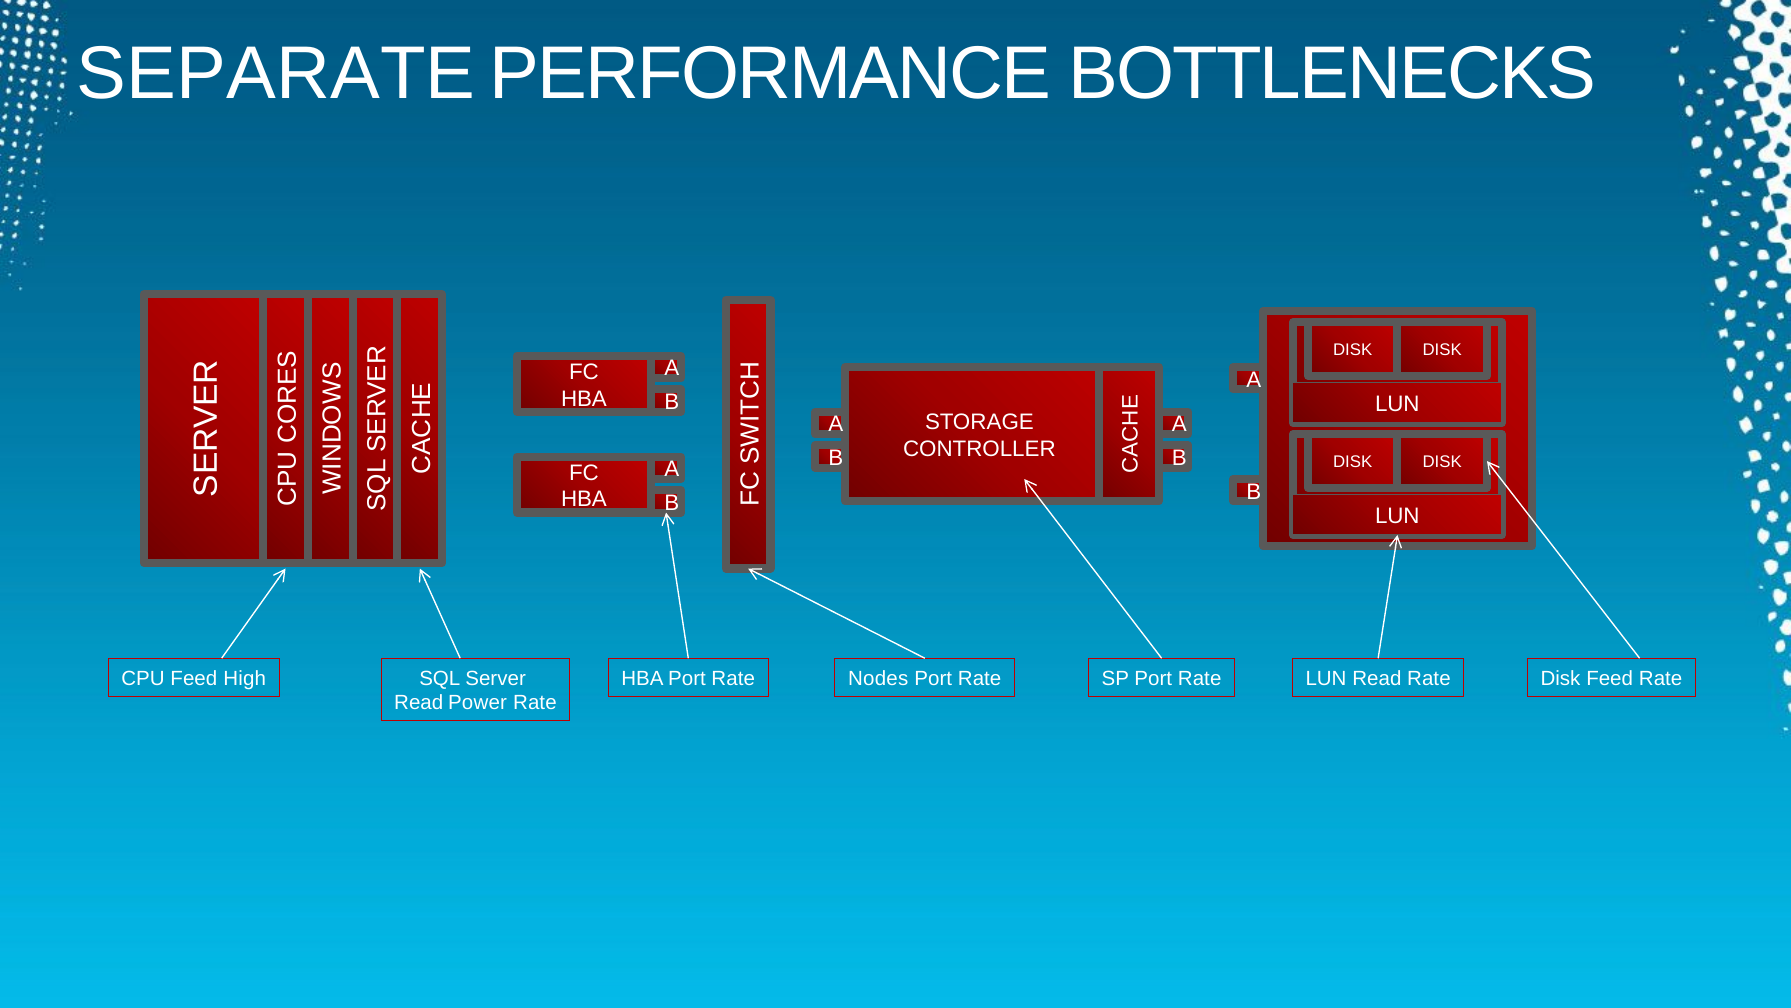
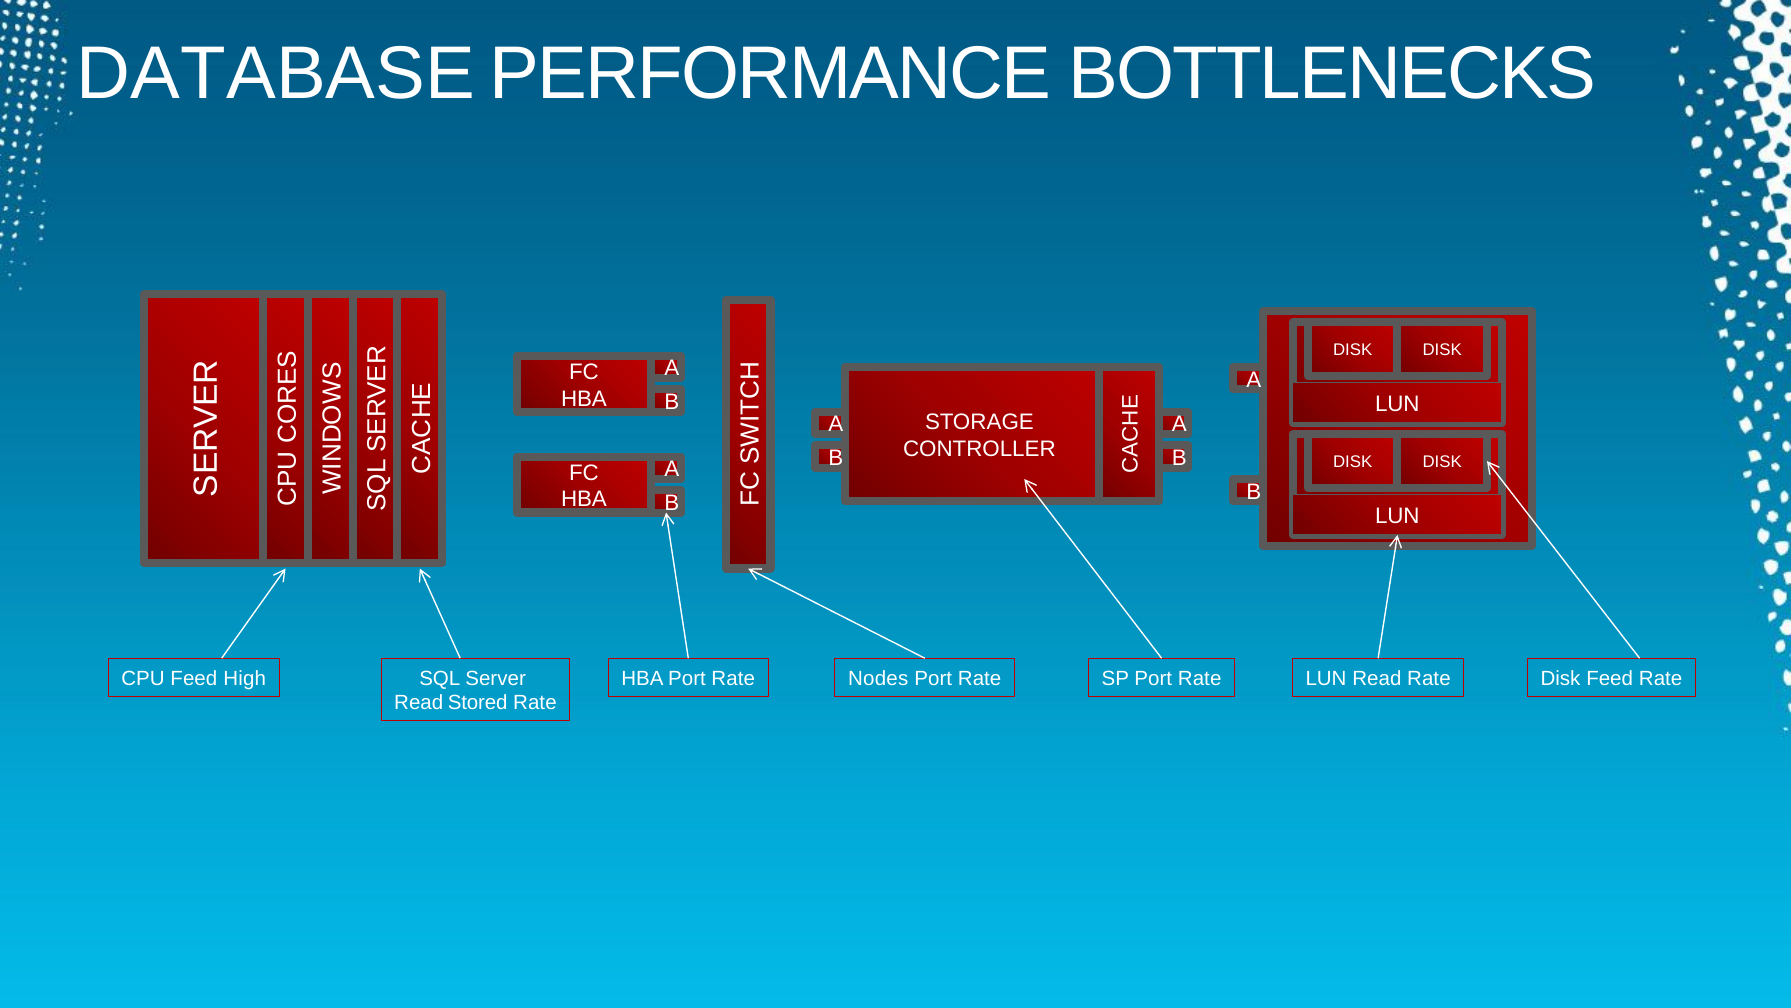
SEPARATE: SEPARATE -> DATABASE (276, 73)
Power: Power -> Stored (478, 703)
